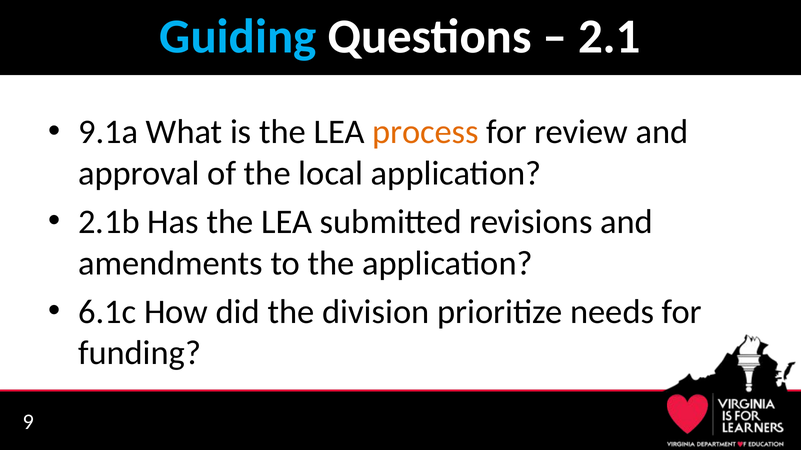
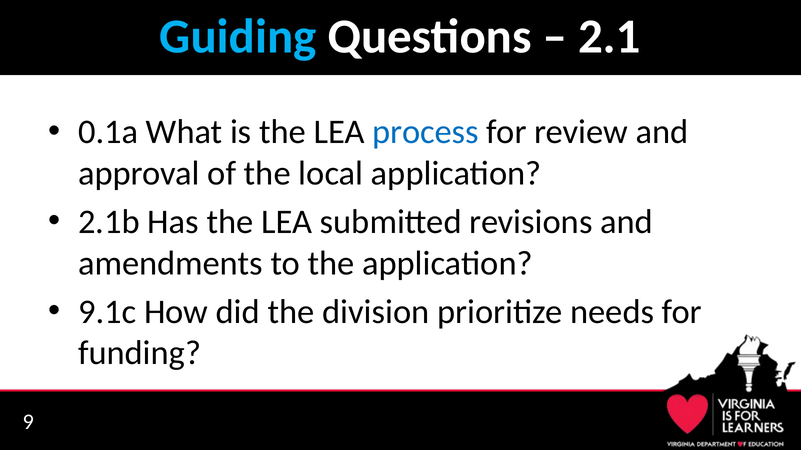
9.1a: 9.1a -> 0.1a (108, 132)
process colour: orange -> blue (426, 132)
6.1c: 6.1c -> 9.1c (107, 312)
